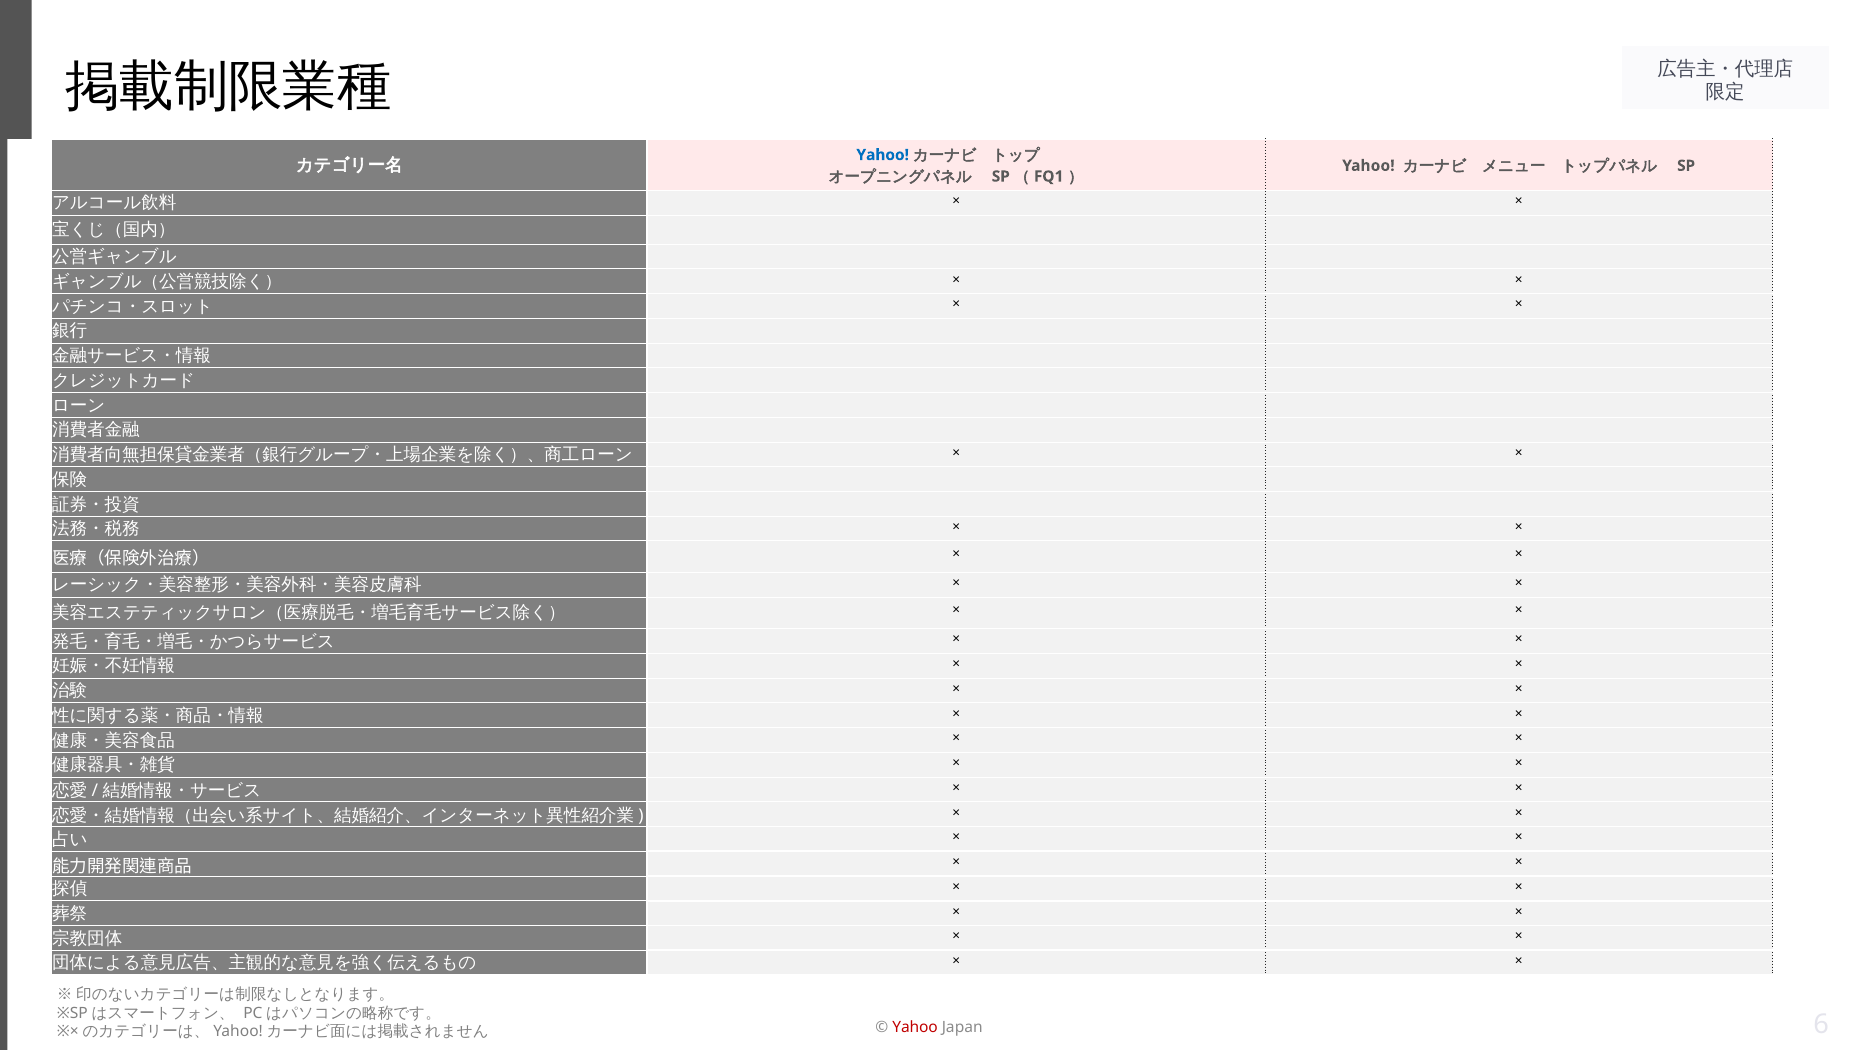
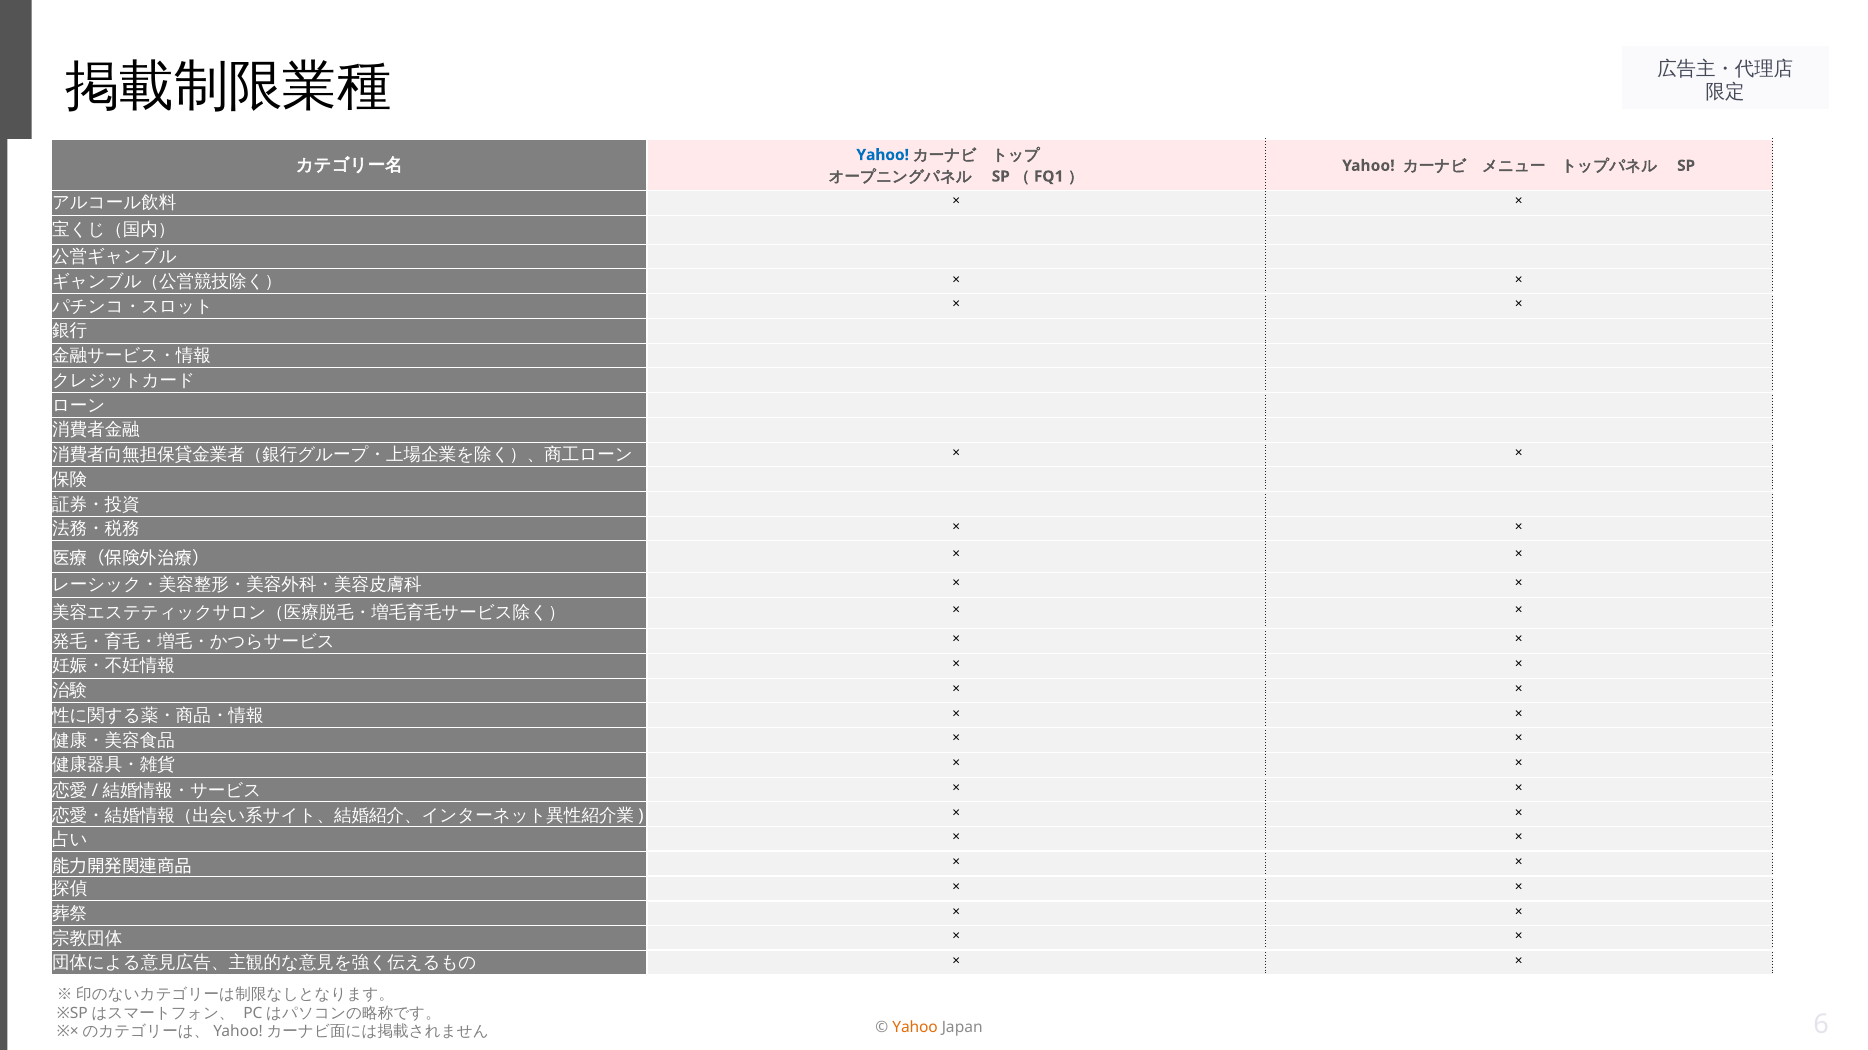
Yahoo colour: red -> orange (915, 1028)
